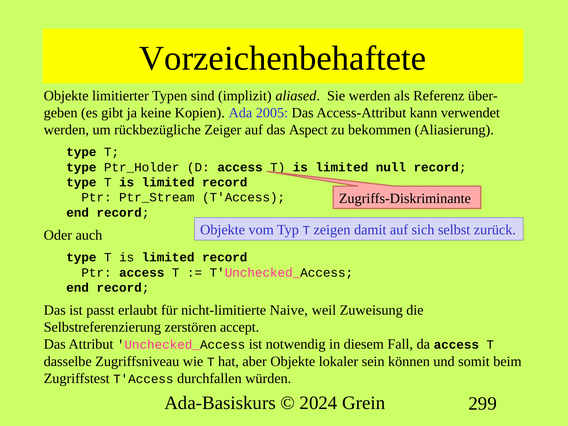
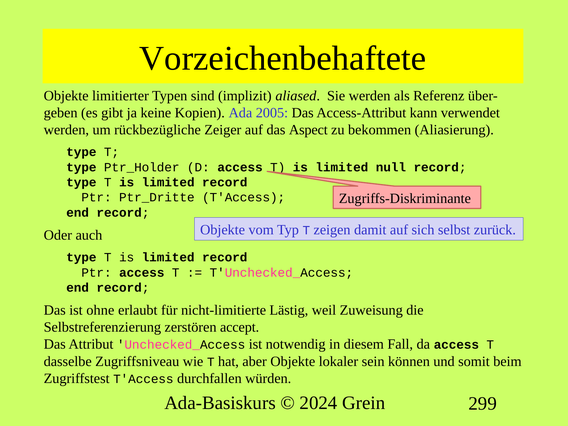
Ptr_Stream: Ptr_Stream -> Ptr_Dritte (157, 197)
passt: passt -> ohne (100, 310)
Naive: Naive -> Lästig (289, 310)
